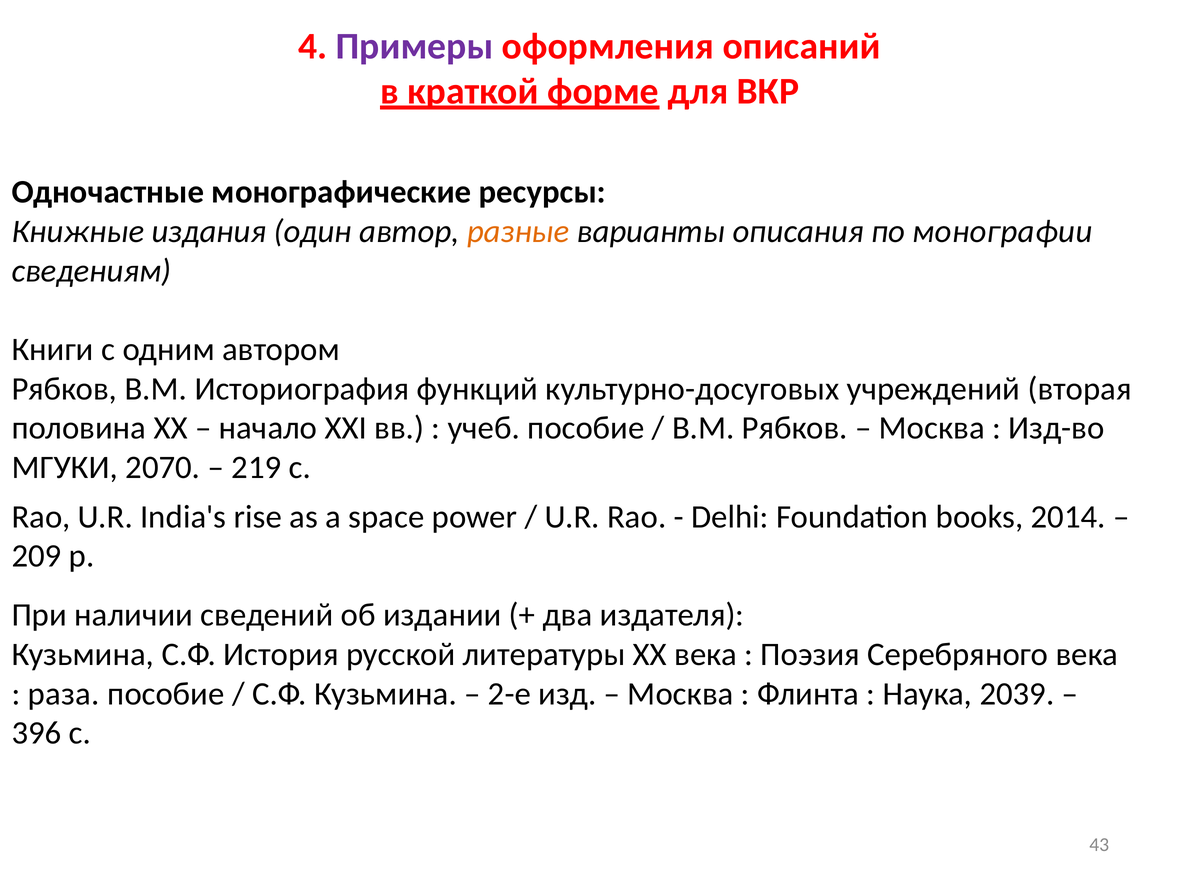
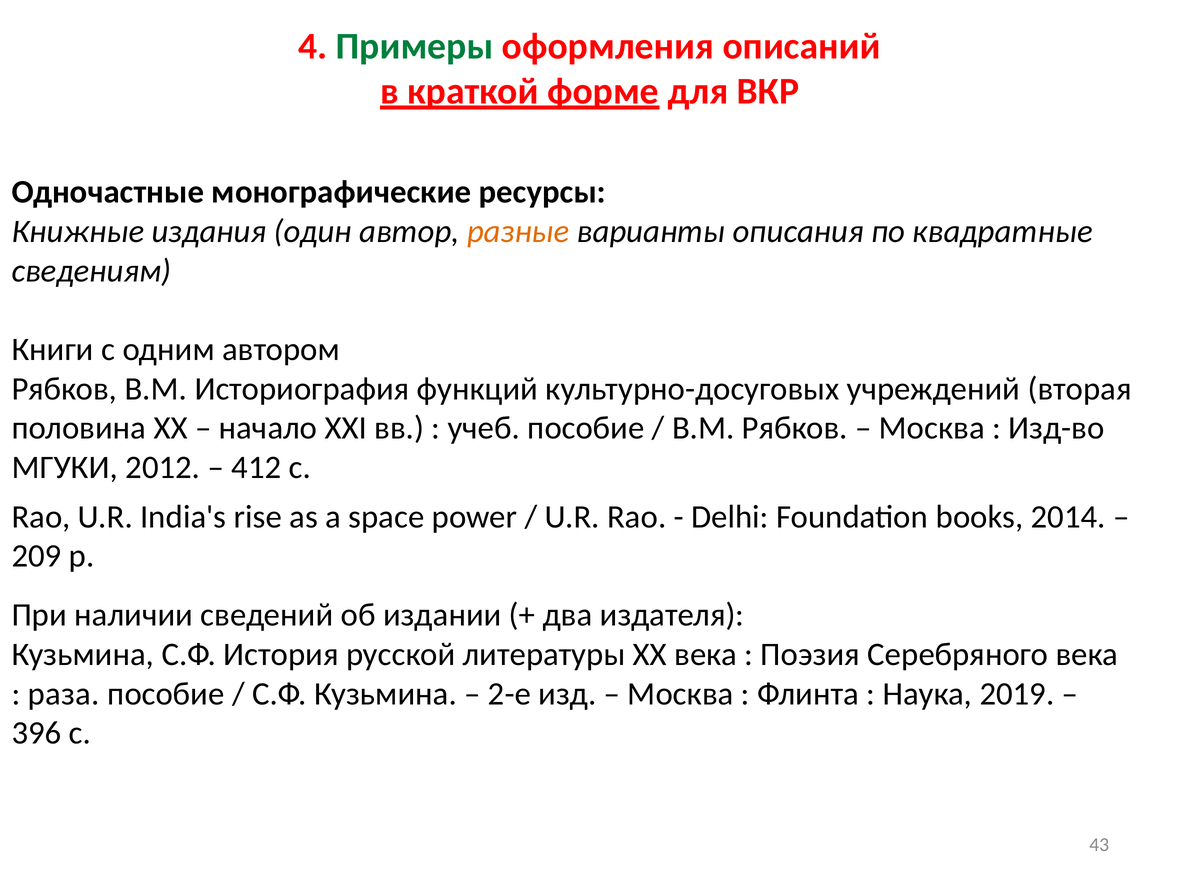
Примеры colour: purple -> green (414, 46)
монографии: монографии -> квадратные (1003, 231)
2070: 2070 -> 2012 (163, 467)
219: 219 -> 412 (256, 467)
2039: 2039 -> 2019 (1017, 694)
